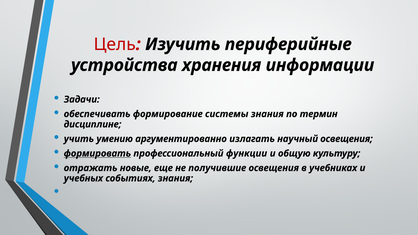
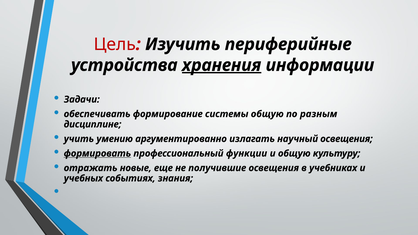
хранения underline: none -> present (222, 65)
системы знания: знания -> общую (267, 114)
термин: термин -> разным (319, 114)
